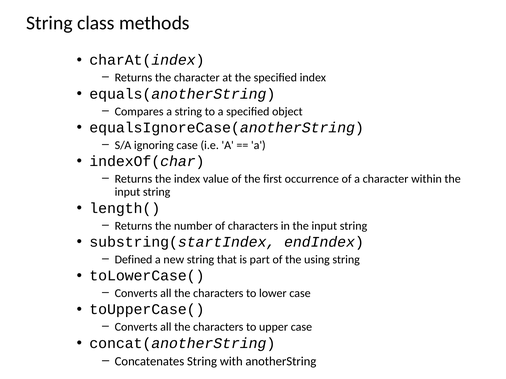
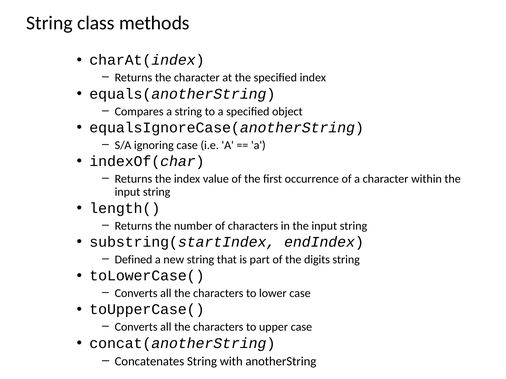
using: using -> digits (317, 260)
